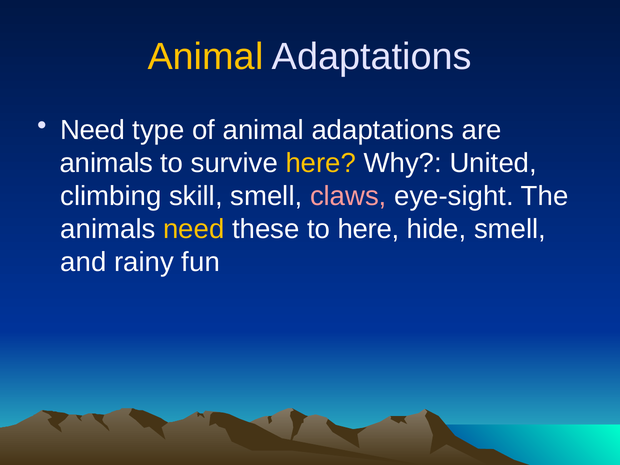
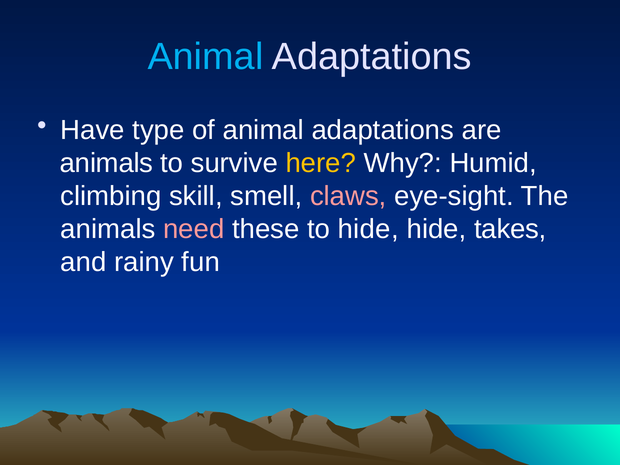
Animal colour: yellow -> light blue (206, 57)
Need: Need -> Have (93, 130)
United: United -> Humid (493, 163)
need colour: yellow -> pink (194, 229)
to here: here -> hide (368, 229)
hide smell: smell -> takes (510, 229)
